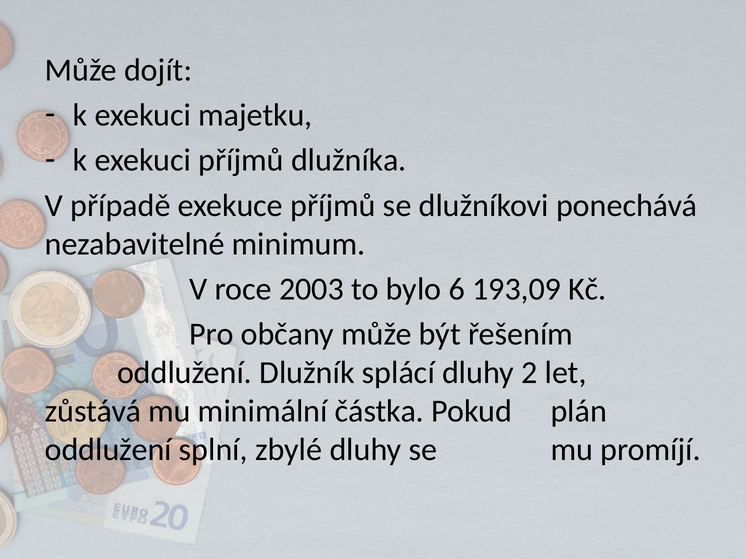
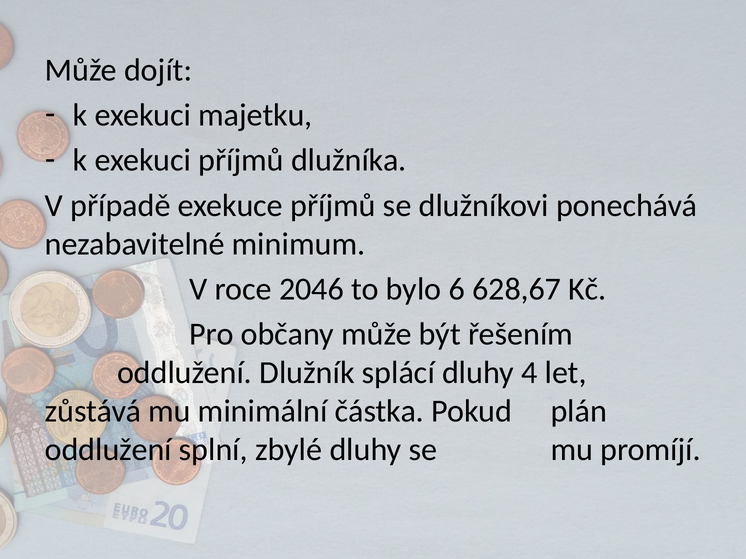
2003: 2003 -> 2046 (311, 289)
193,09: 193,09 -> 628,67 (517, 289)
2: 2 -> 4 (529, 373)
